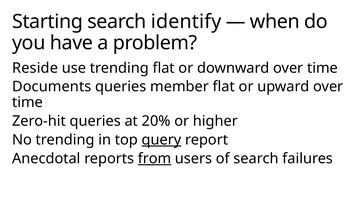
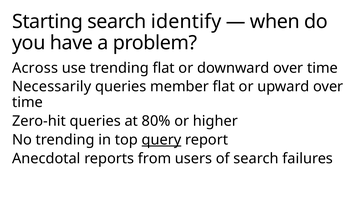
Reside: Reside -> Across (35, 68)
Documents: Documents -> Necessarily (52, 87)
20%: 20% -> 80% (156, 121)
from underline: present -> none (155, 158)
